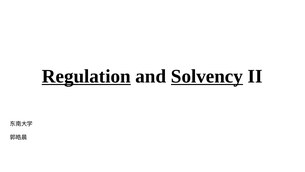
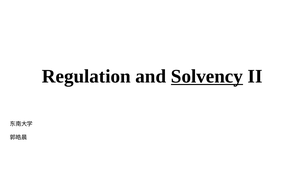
Regulation underline: present -> none (86, 76)
